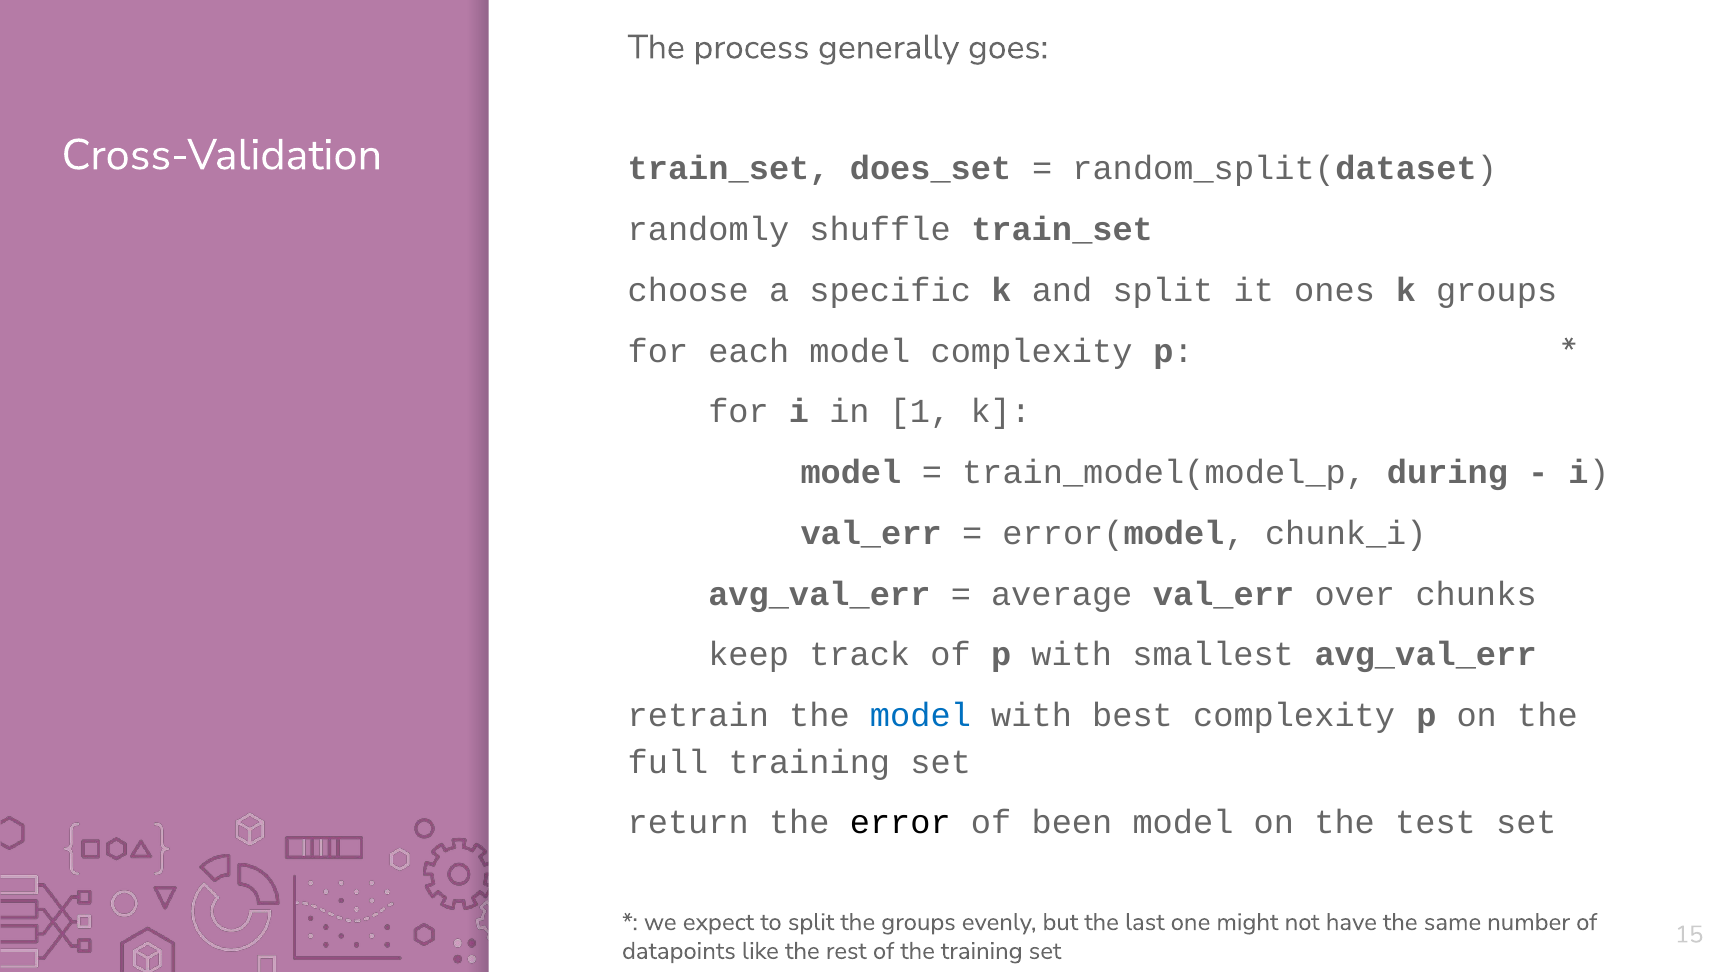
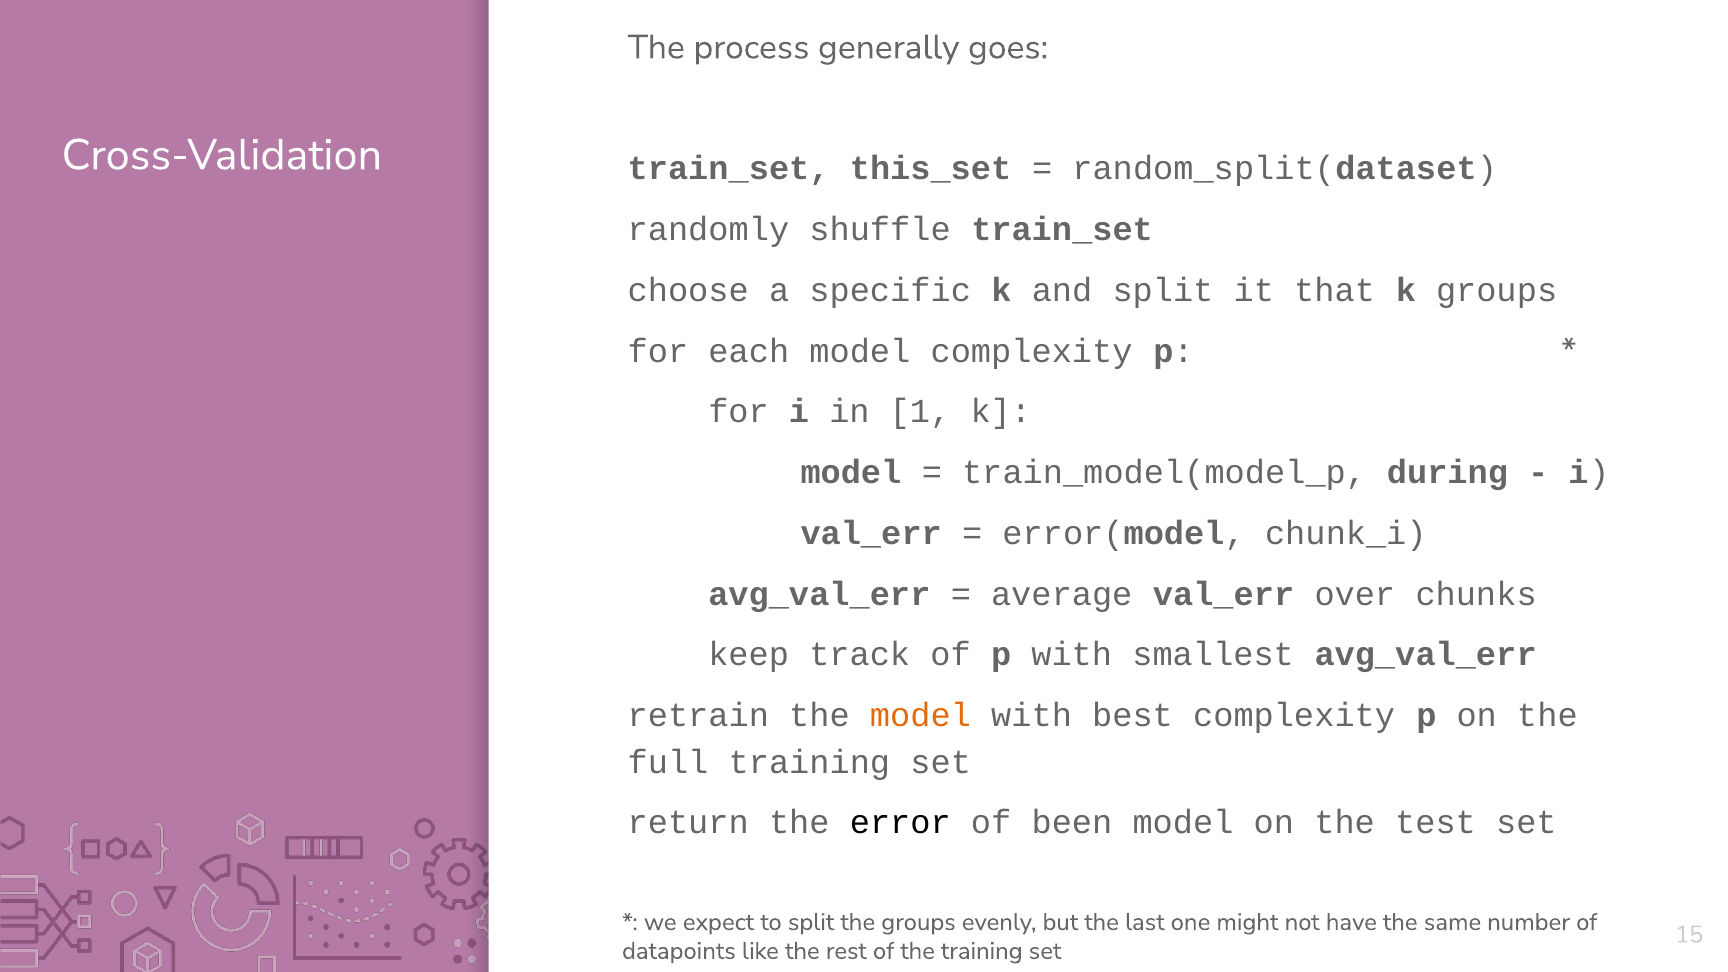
does_set: does_set -> this_set (931, 169)
ones: ones -> that (1335, 290)
model colour: blue -> orange (920, 716)
